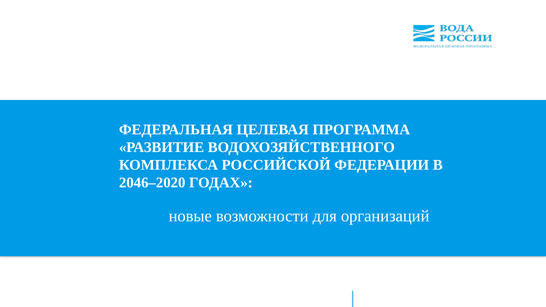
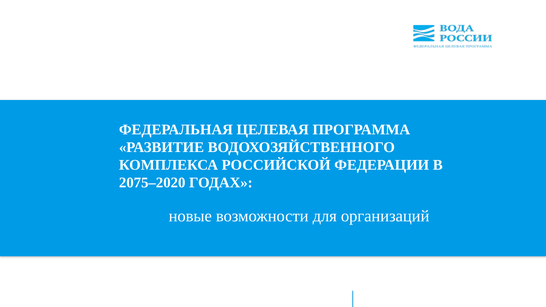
2046–2020: 2046–2020 -> 2075–2020 (152, 183)
